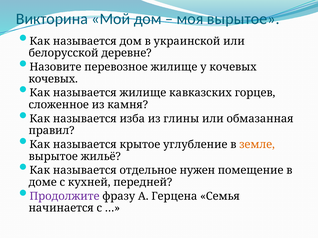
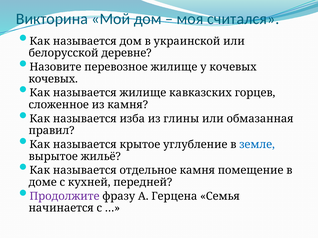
моя вырытое: вырытое -> считался (243, 19)
земле colour: orange -> blue (257, 145)
отдельное нужен: нужен -> камня (197, 171)
